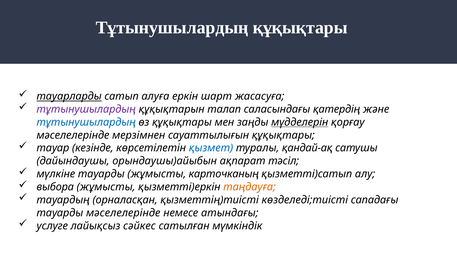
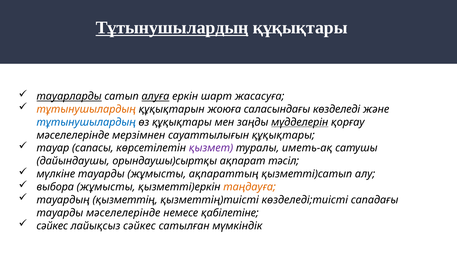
Тұтынушылардың underline: none -> present (172, 28)
алуға underline: none -> present (155, 96)
тұтынушылардың colour: purple -> orange (86, 109)
талап: талап -> жоюға (224, 109)
қатердің: қатердің -> көзделеді (337, 109)
кезінде: кезінде -> сапасы (93, 148)
қызмет colour: blue -> purple (211, 148)
қандай-ақ: қандай-ақ -> иметь-ақ (307, 148)
орындаушы)айыбын: орындаушы)айыбын -> орындаушы)сыртқы (165, 161)
карточканың: карточканың -> ақпараттың (224, 174)
орналасқан: орналасқан -> қызметтің (125, 200)
атындағы: атындағы -> қабілетіне (230, 213)
услуге: услуге -> сәйкес (52, 226)
